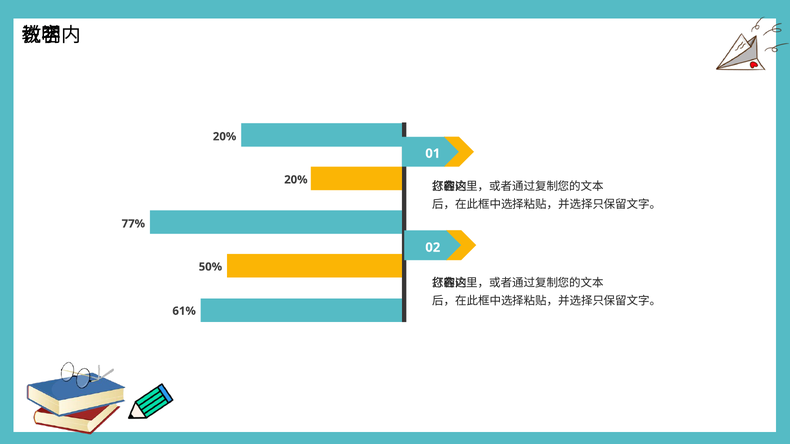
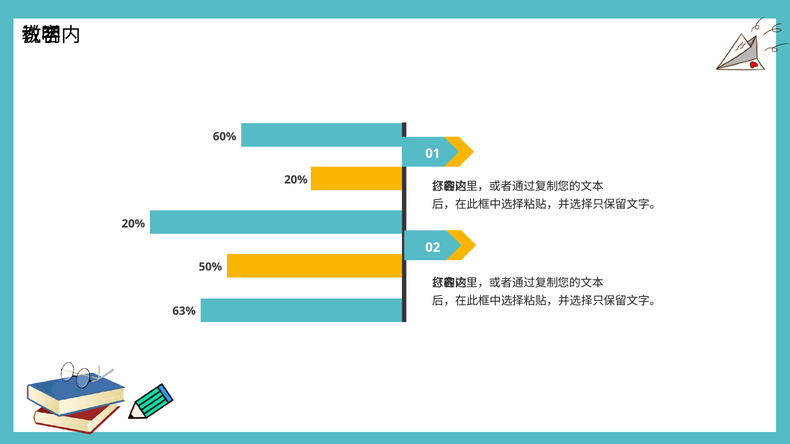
20%: 20% -> 60% (225, 137)
77%: 77% -> 20% (133, 224)
61%: 61% -> 63% (184, 311)
